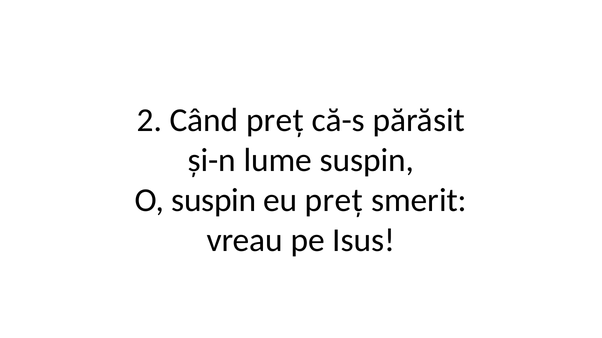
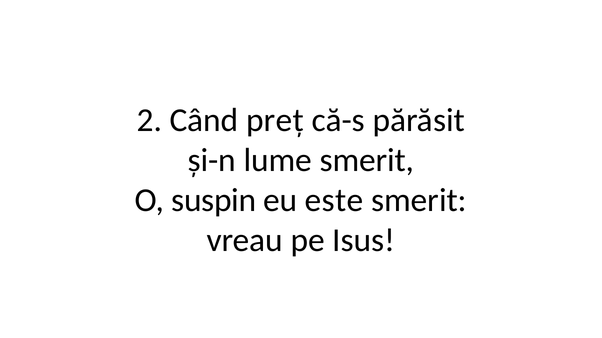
lume suspin: suspin -> smerit (367, 161)
eu preț: preț -> este (334, 201)
